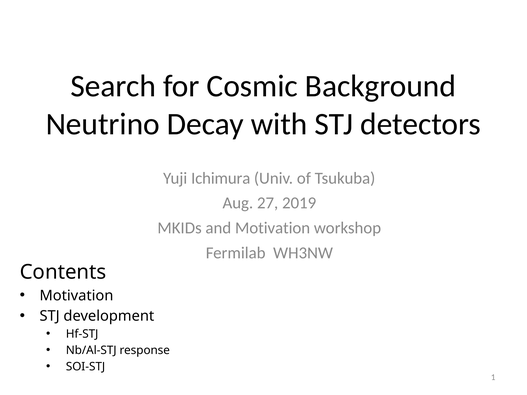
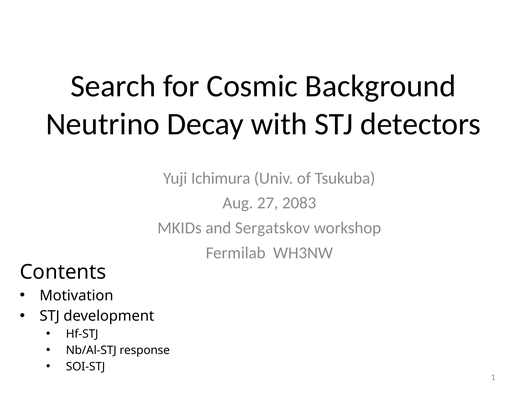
2019: 2019 -> 2083 (299, 203)
and Motivation: Motivation -> Sergatskov (273, 228)
